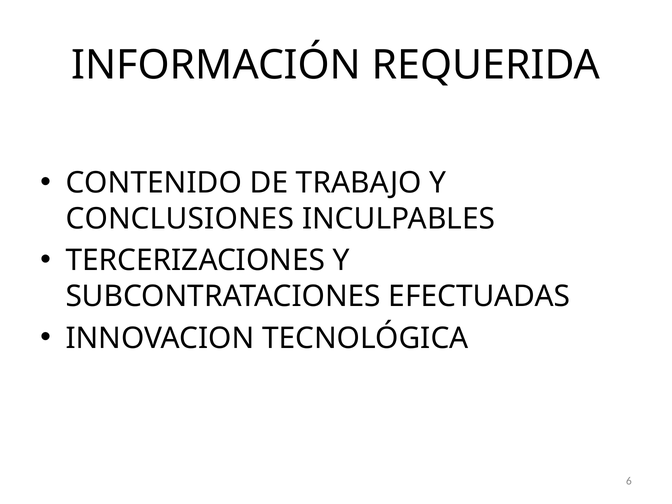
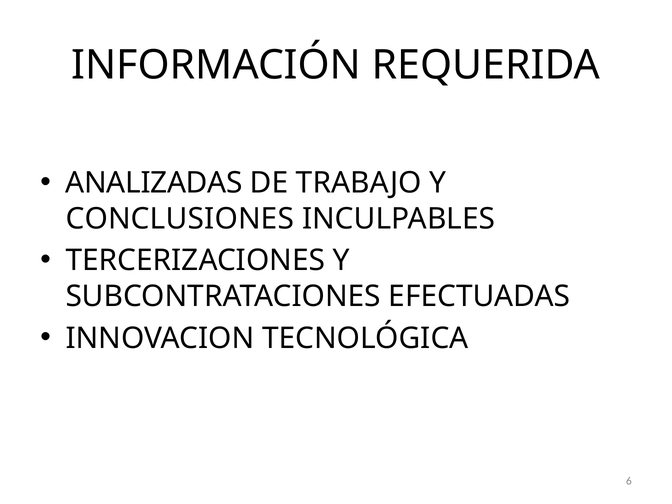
CONTENIDO: CONTENIDO -> ANALIZADAS (154, 183)
